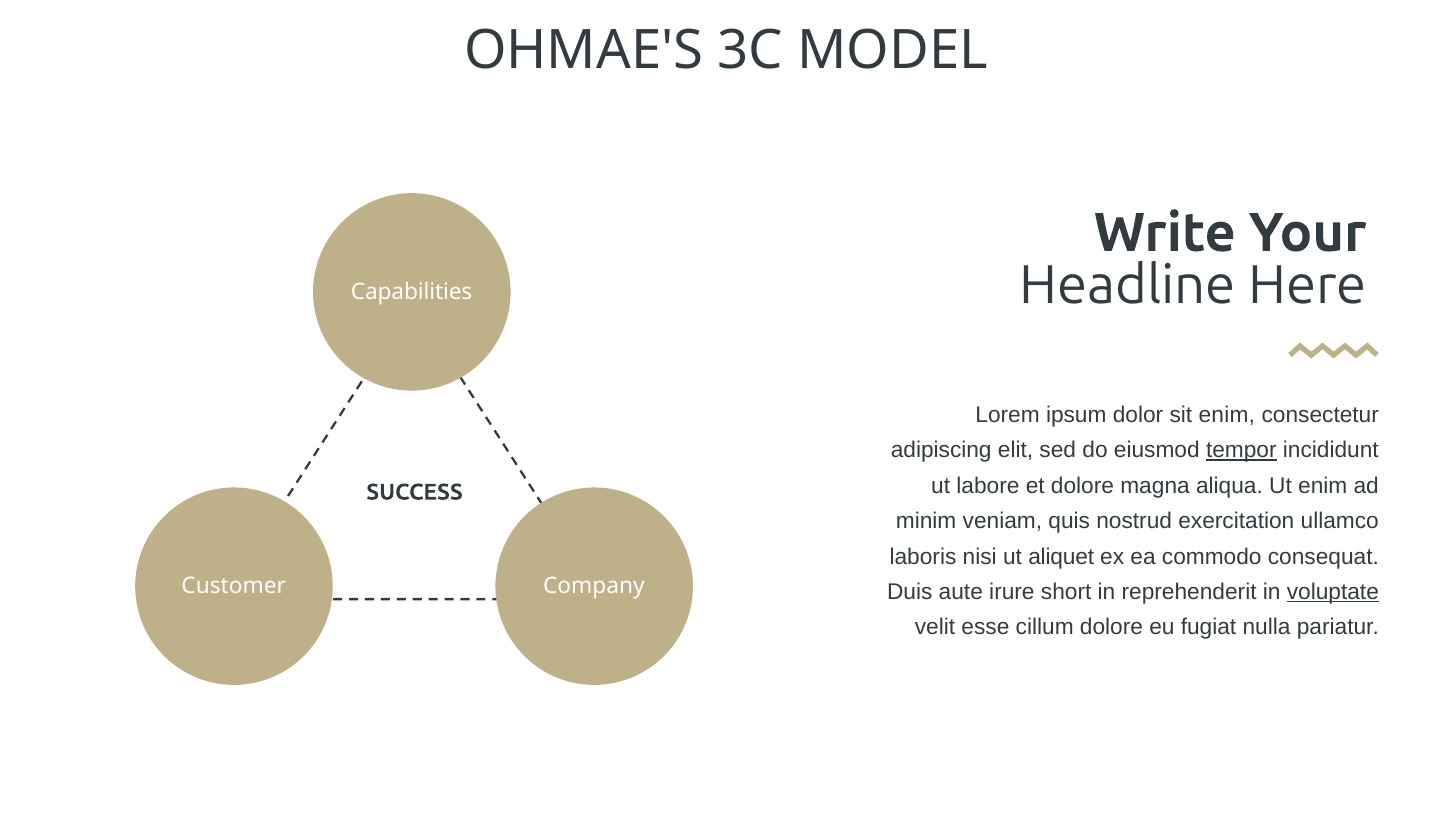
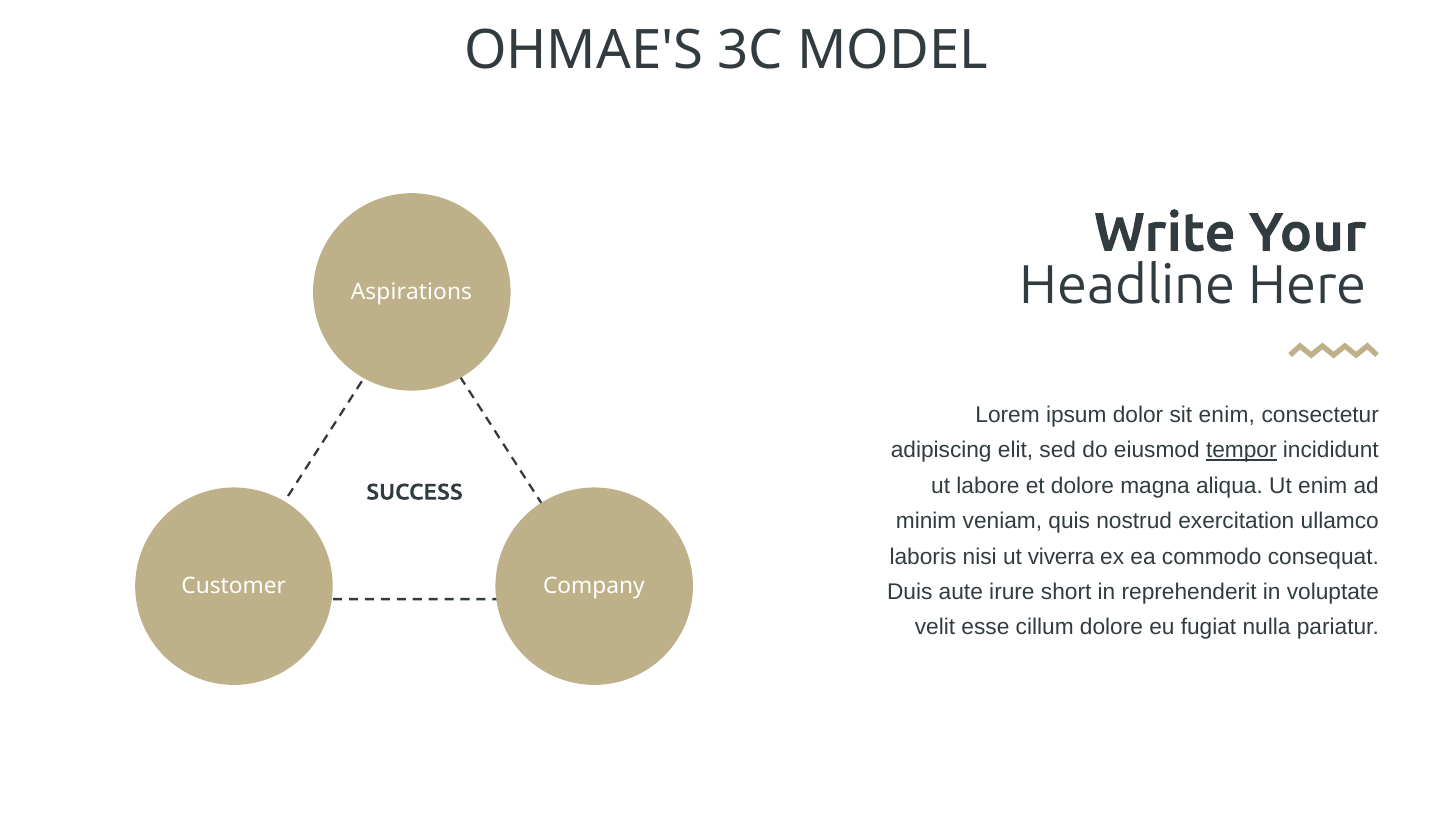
Capabilities: Capabilities -> Aspirations (411, 292)
aliquet: aliquet -> viverra (1061, 557)
voluptate underline: present -> none (1333, 592)
